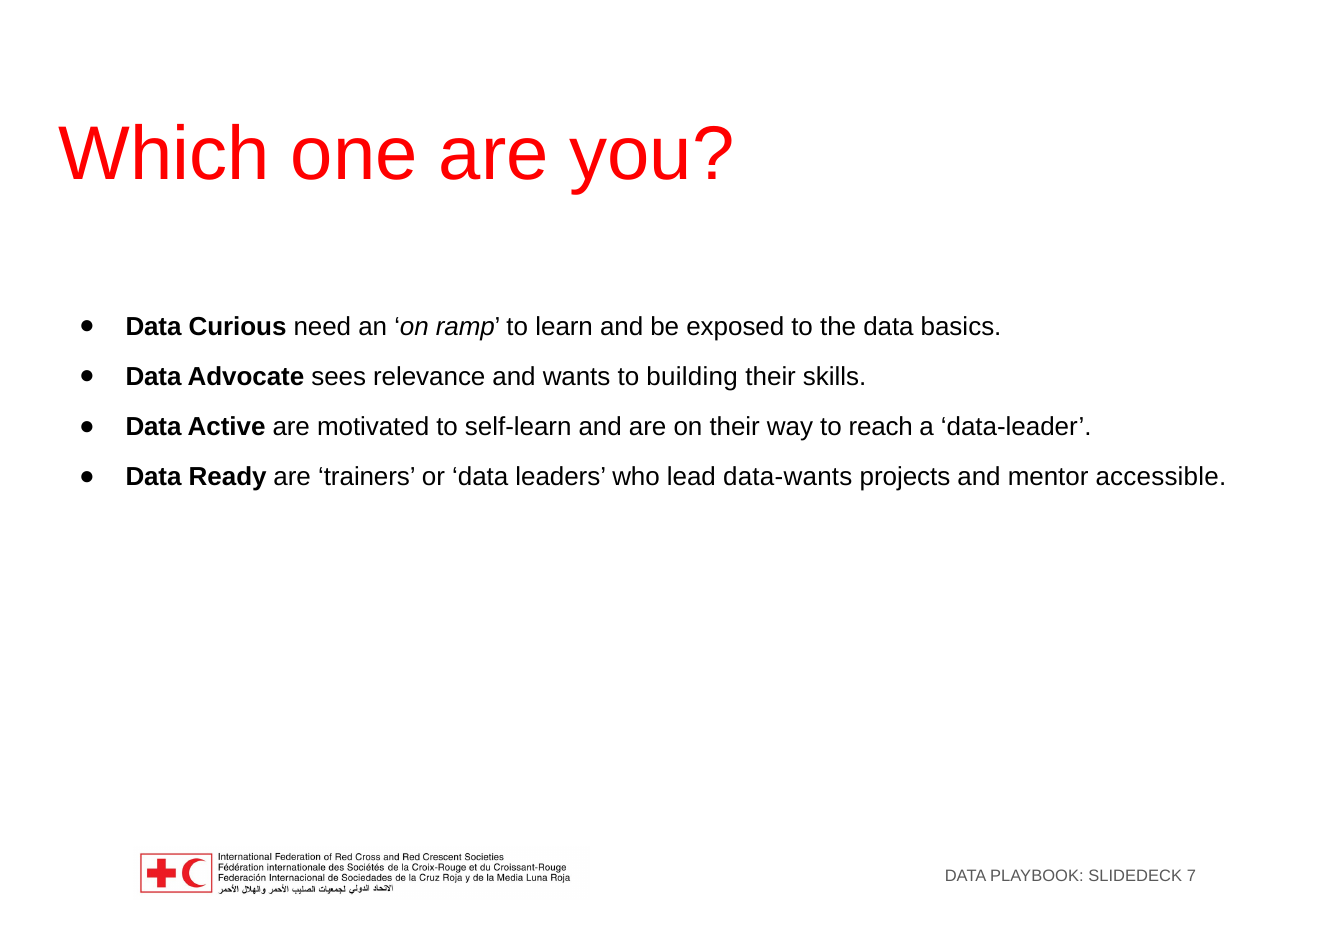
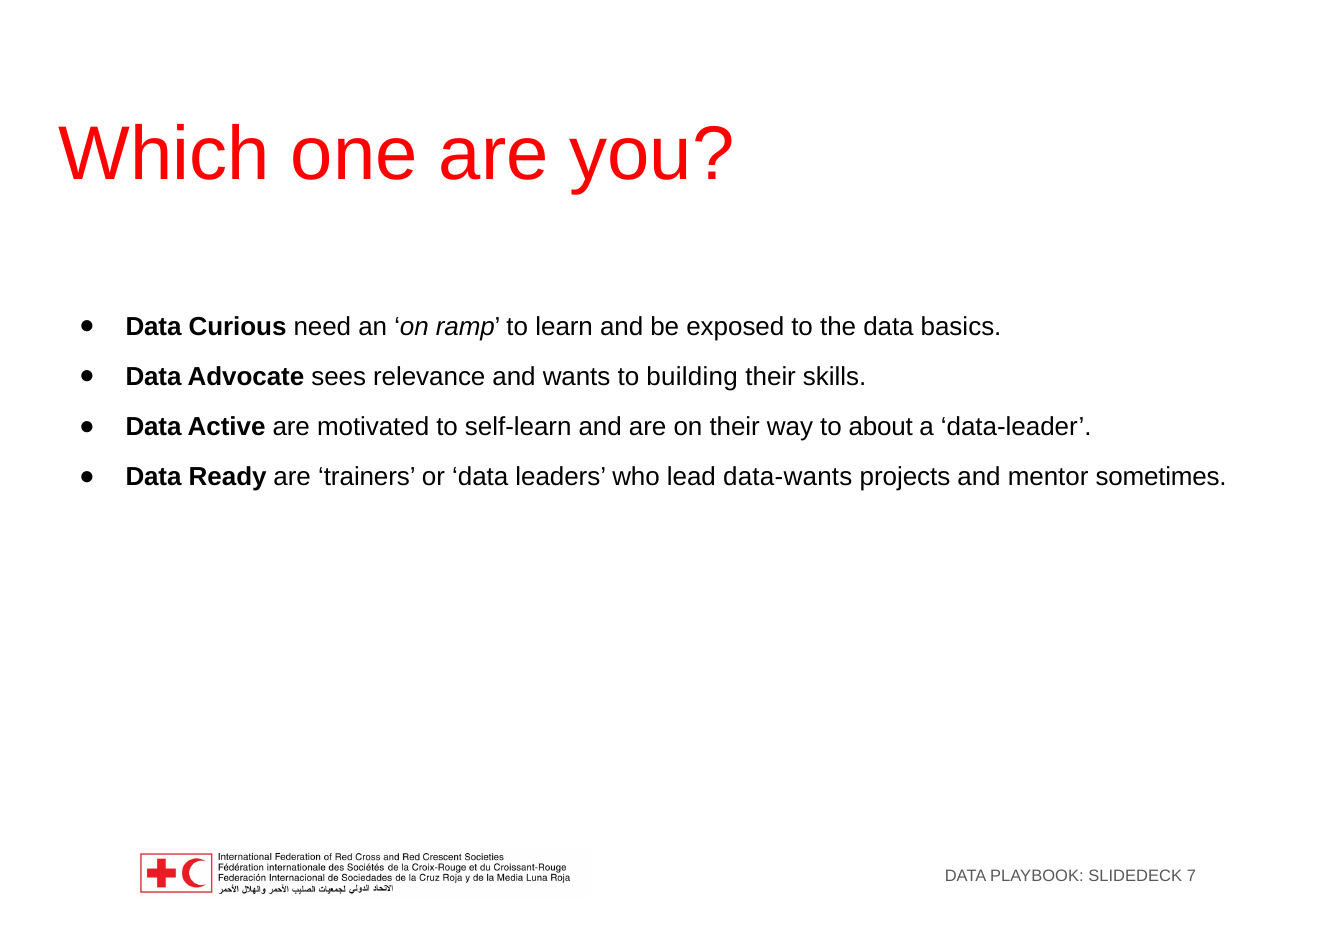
reach: reach -> about (881, 427)
accessible: accessible -> sometimes (1161, 477)
